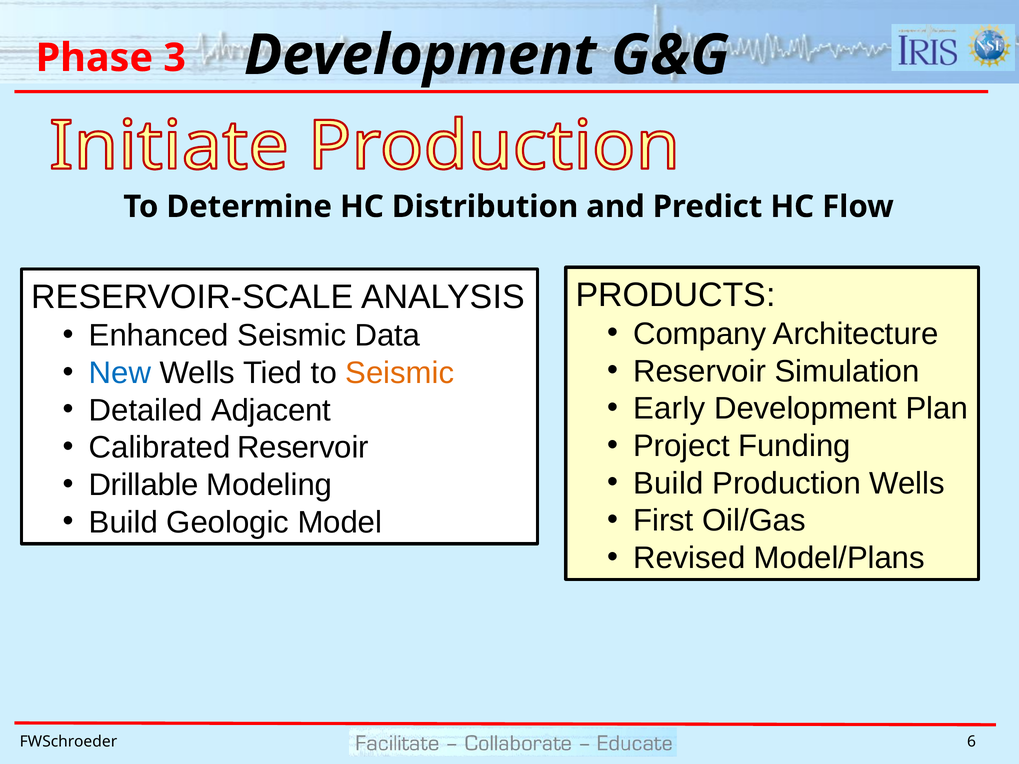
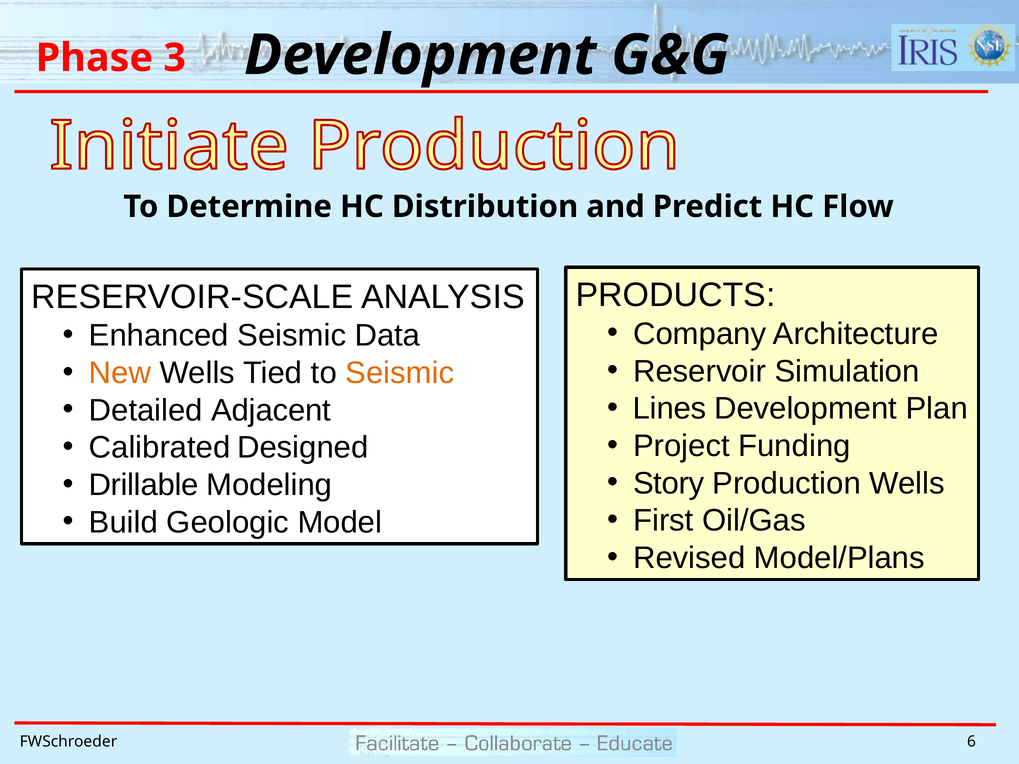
New colour: blue -> orange (120, 373)
Early: Early -> Lines (670, 409)
Calibrated Reservoir: Reservoir -> Designed (303, 448)
Build: Build -> Story (669, 483)
